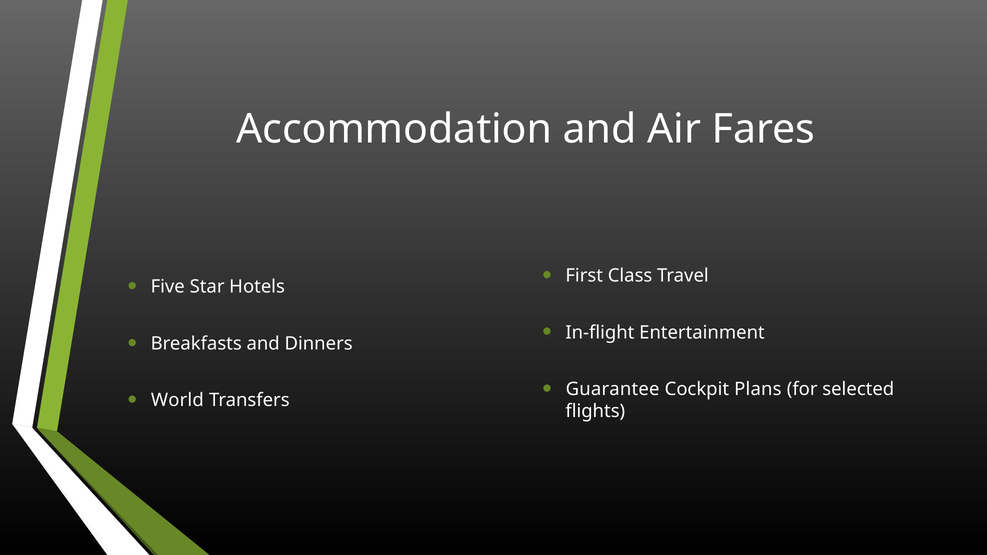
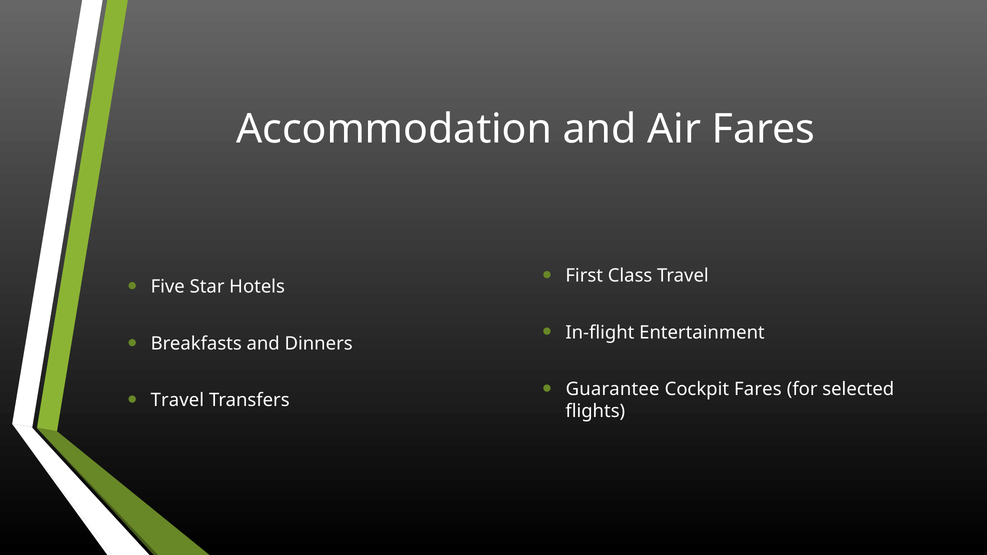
Cockpit Plans: Plans -> Fares (758, 389)
World: World -> Travel (177, 400)
